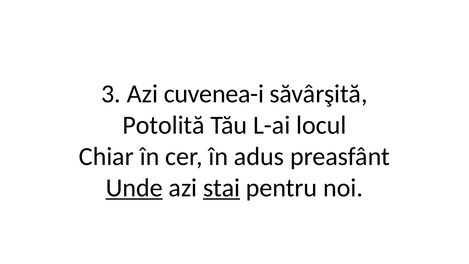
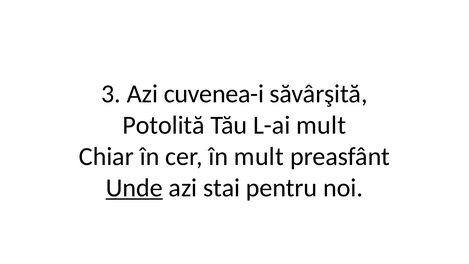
L-ai locul: locul -> mult (321, 125)
în adus: adus -> mult (259, 156)
stai underline: present -> none (222, 188)
